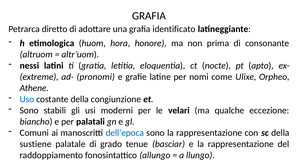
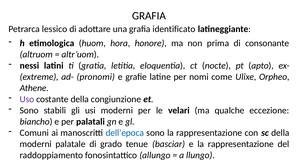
diretto: diretto -> lessico (55, 29)
Uso colour: blue -> purple (27, 99)
sustiene: sustiene -> moderni (36, 144)
